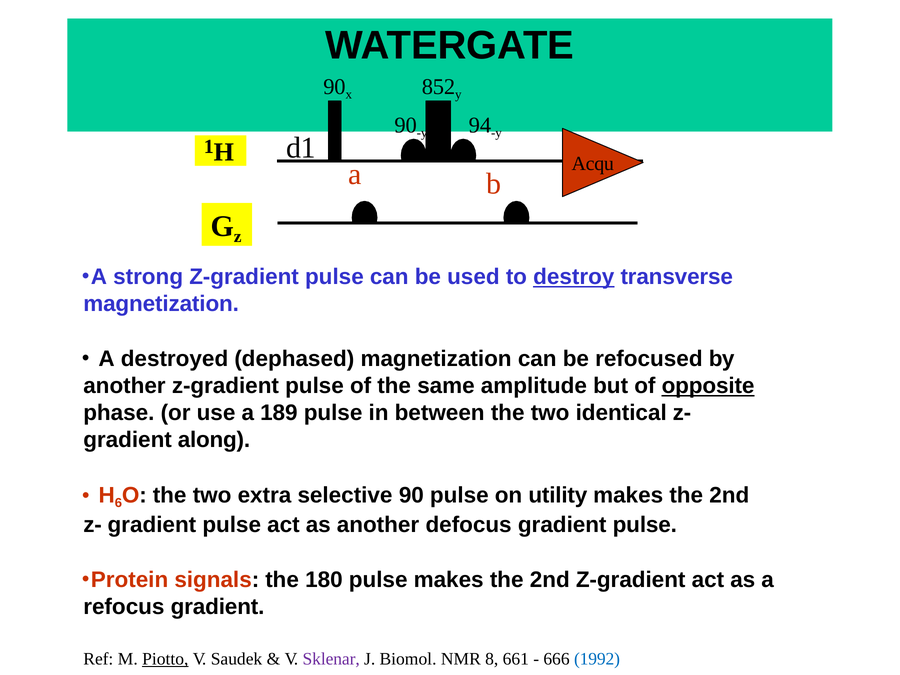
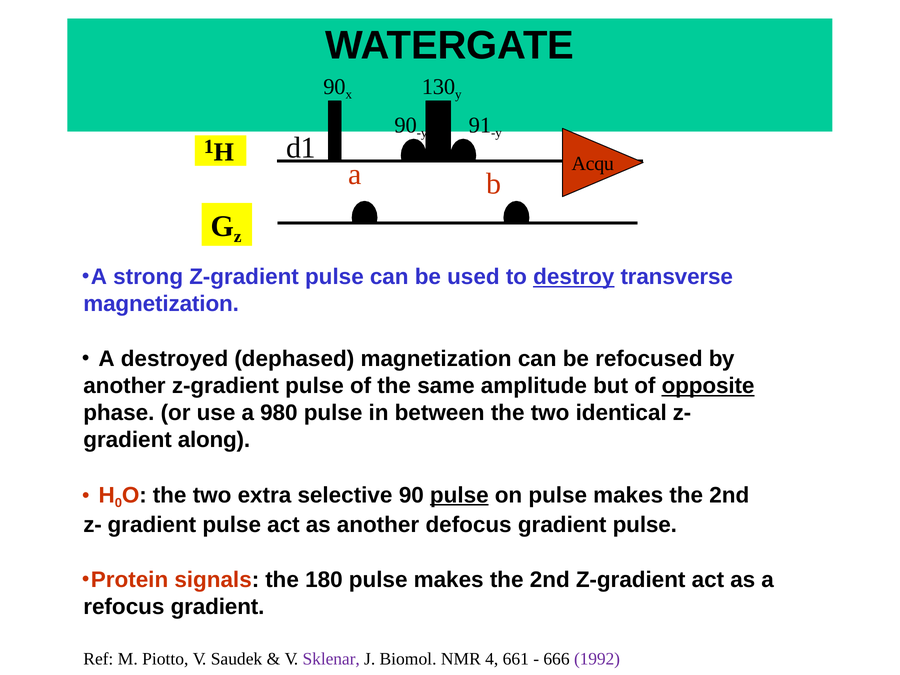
852: 852 -> 130 (438, 87)
94: 94 -> 91 (480, 125)
189: 189 -> 980 (279, 413)
6: 6 -> 0 (118, 503)
pulse underline: none -> present (459, 495)
on utility: utility -> pulse (558, 495)
Piotto underline: present -> none (165, 659)
8: 8 -> 4 (492, 659)
1992 colour: blue -> purple (597, 659)
